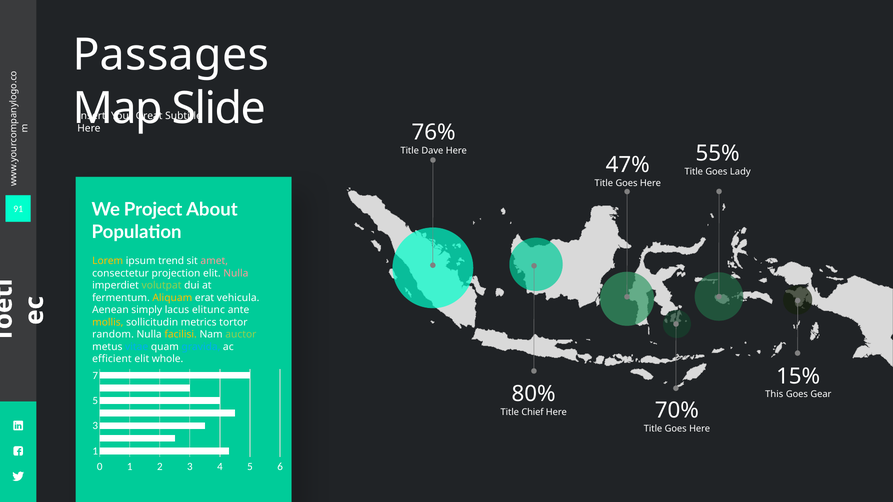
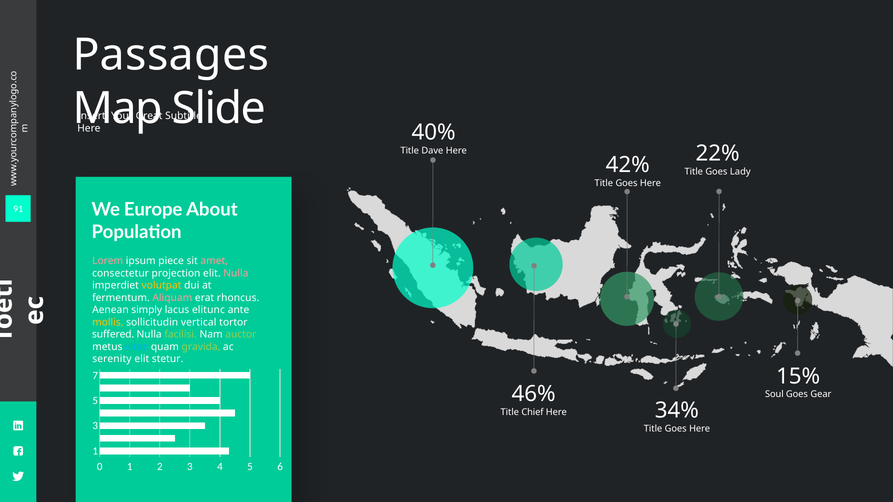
76%: 76% -> 40% (434, 133)
55%: 55% -> 22% (718, 154)
47%: 47% -> 42% (628, 165)
Project: Project -> Europe (153, 210)
Lorem colour: yellow -> pink (108, 261)
trend: trend -> piece (171, 261)
volutpat colour: light green -> yellow (162, 286)
Aliquam colour: yellow -> pink (172, 298)
vehicula: vehicula -> rhoncus (238, 298)
metrics: metrics -> vertical (199, 322)
random: random -> suffered (113, 335)
facilisi colour: yellow -> light green (181, 335)
gravida colour: light blue -> light green (201, 347)
efficient: efficient -> serenity (112, 359)
whole: whole -> stetur (168, 359)
80%: 80% -> 46% (534, 394)
This: This -> Soul (774, 394)
70%: 70% -> 34% (677, 411)
